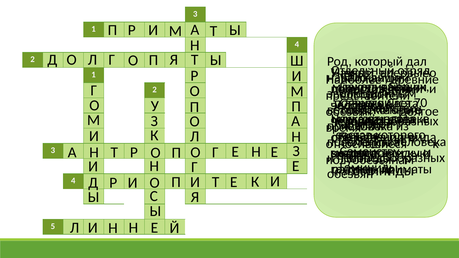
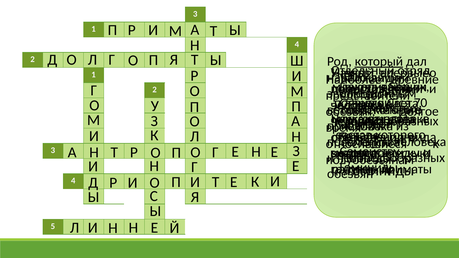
который underline: none -> present (379, 61)
